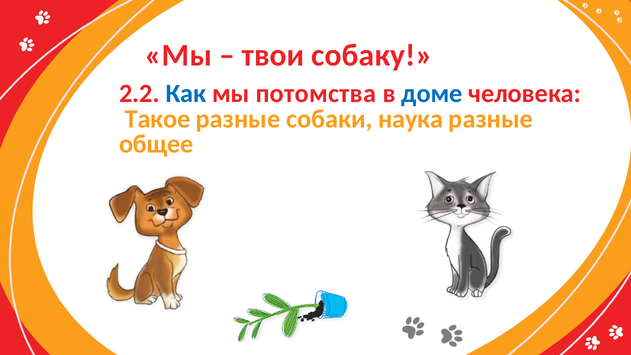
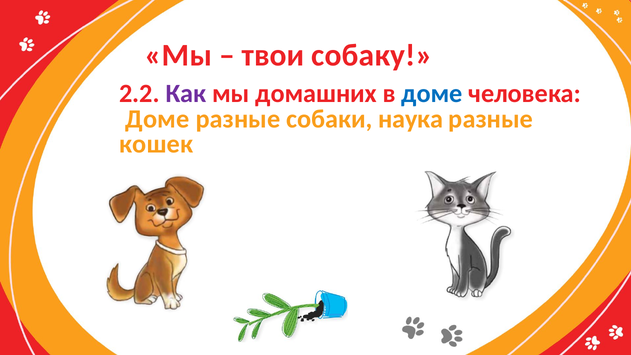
Как colour: blue -> purple (186, 94)
потомства: потомства -> домашних (316, 94)
Такое: Такое -> Доме (157, 119)
общее: общее -> кошек (156, 144)
